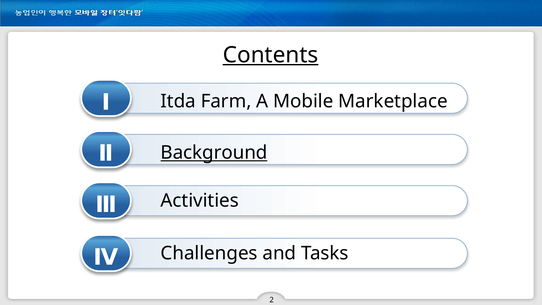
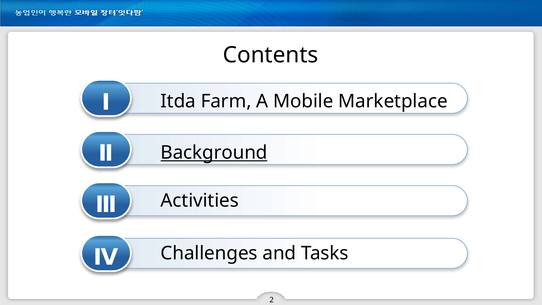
Contents underline: present -> none (271, 55)
